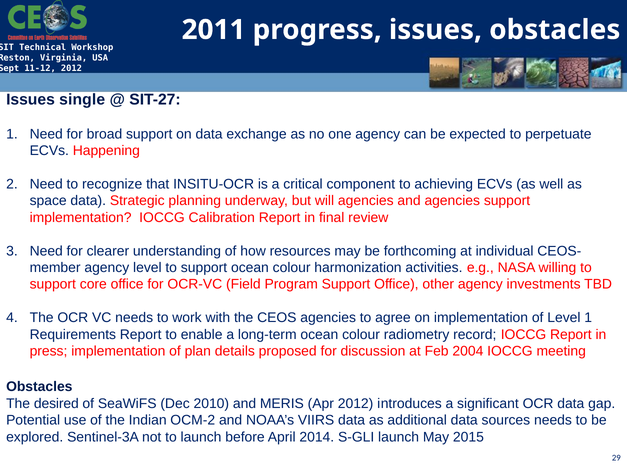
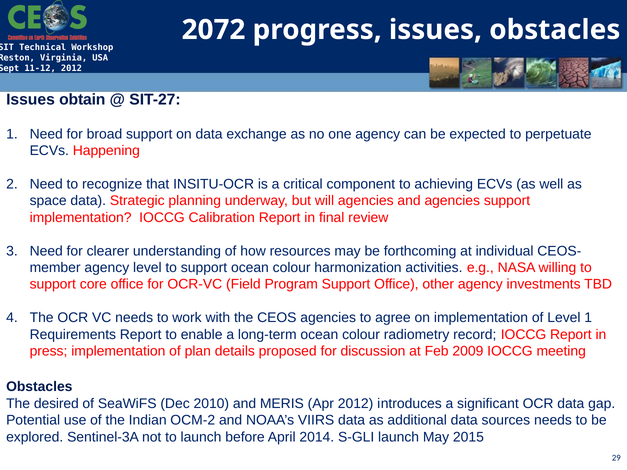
2011: 2011 -> 2072 (214, 30)
single: single -> obtain (82, 100)
2004: 2004 -> 2009 (468, 351)
